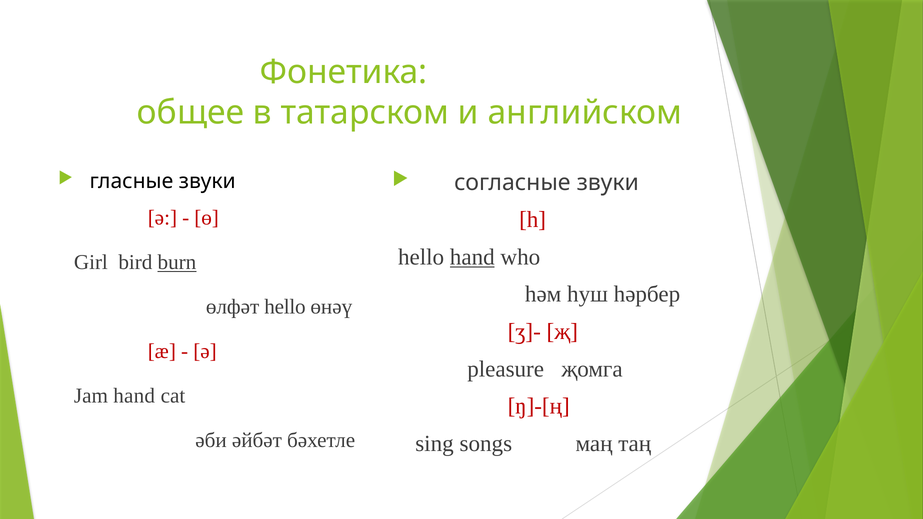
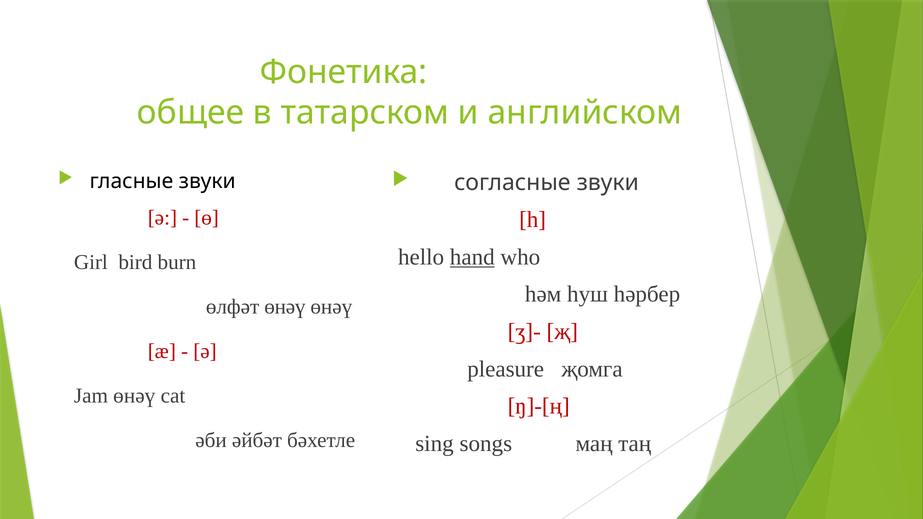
burn underline: present -> none (177, 262)
өлфәт hello: hello -> өнәү (285, 307)
Jam hand: hand -> өнәү (134, 396)
